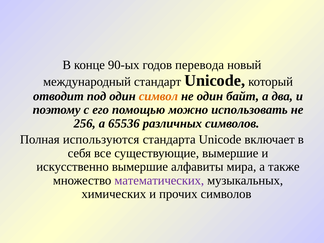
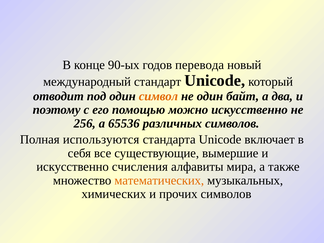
можно использовать: использовать -> искусственно (249, 110)
искусственно вымершие: вымершие -> счисления (140, 167)
математических colour: purple -> orange (159, 180)
